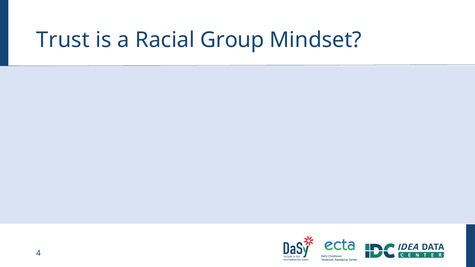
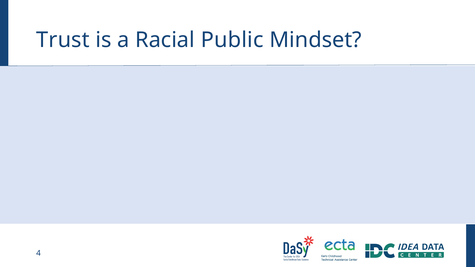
Group: Group -> Public (232, 40)
